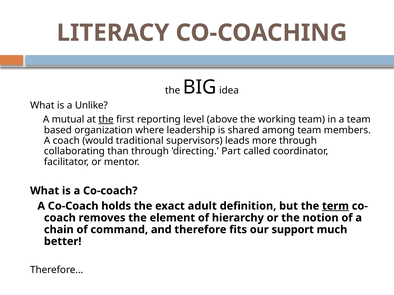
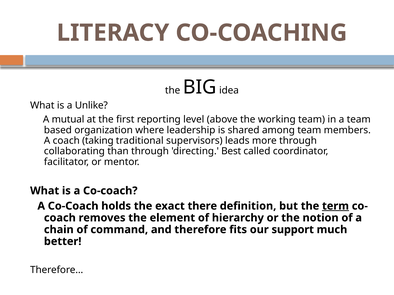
the underline: present -> none (106, 120)
would: would -> taking (98, 141)
Part: Part -> Best (231, 152)
adult: adult -> there (202, 206)
